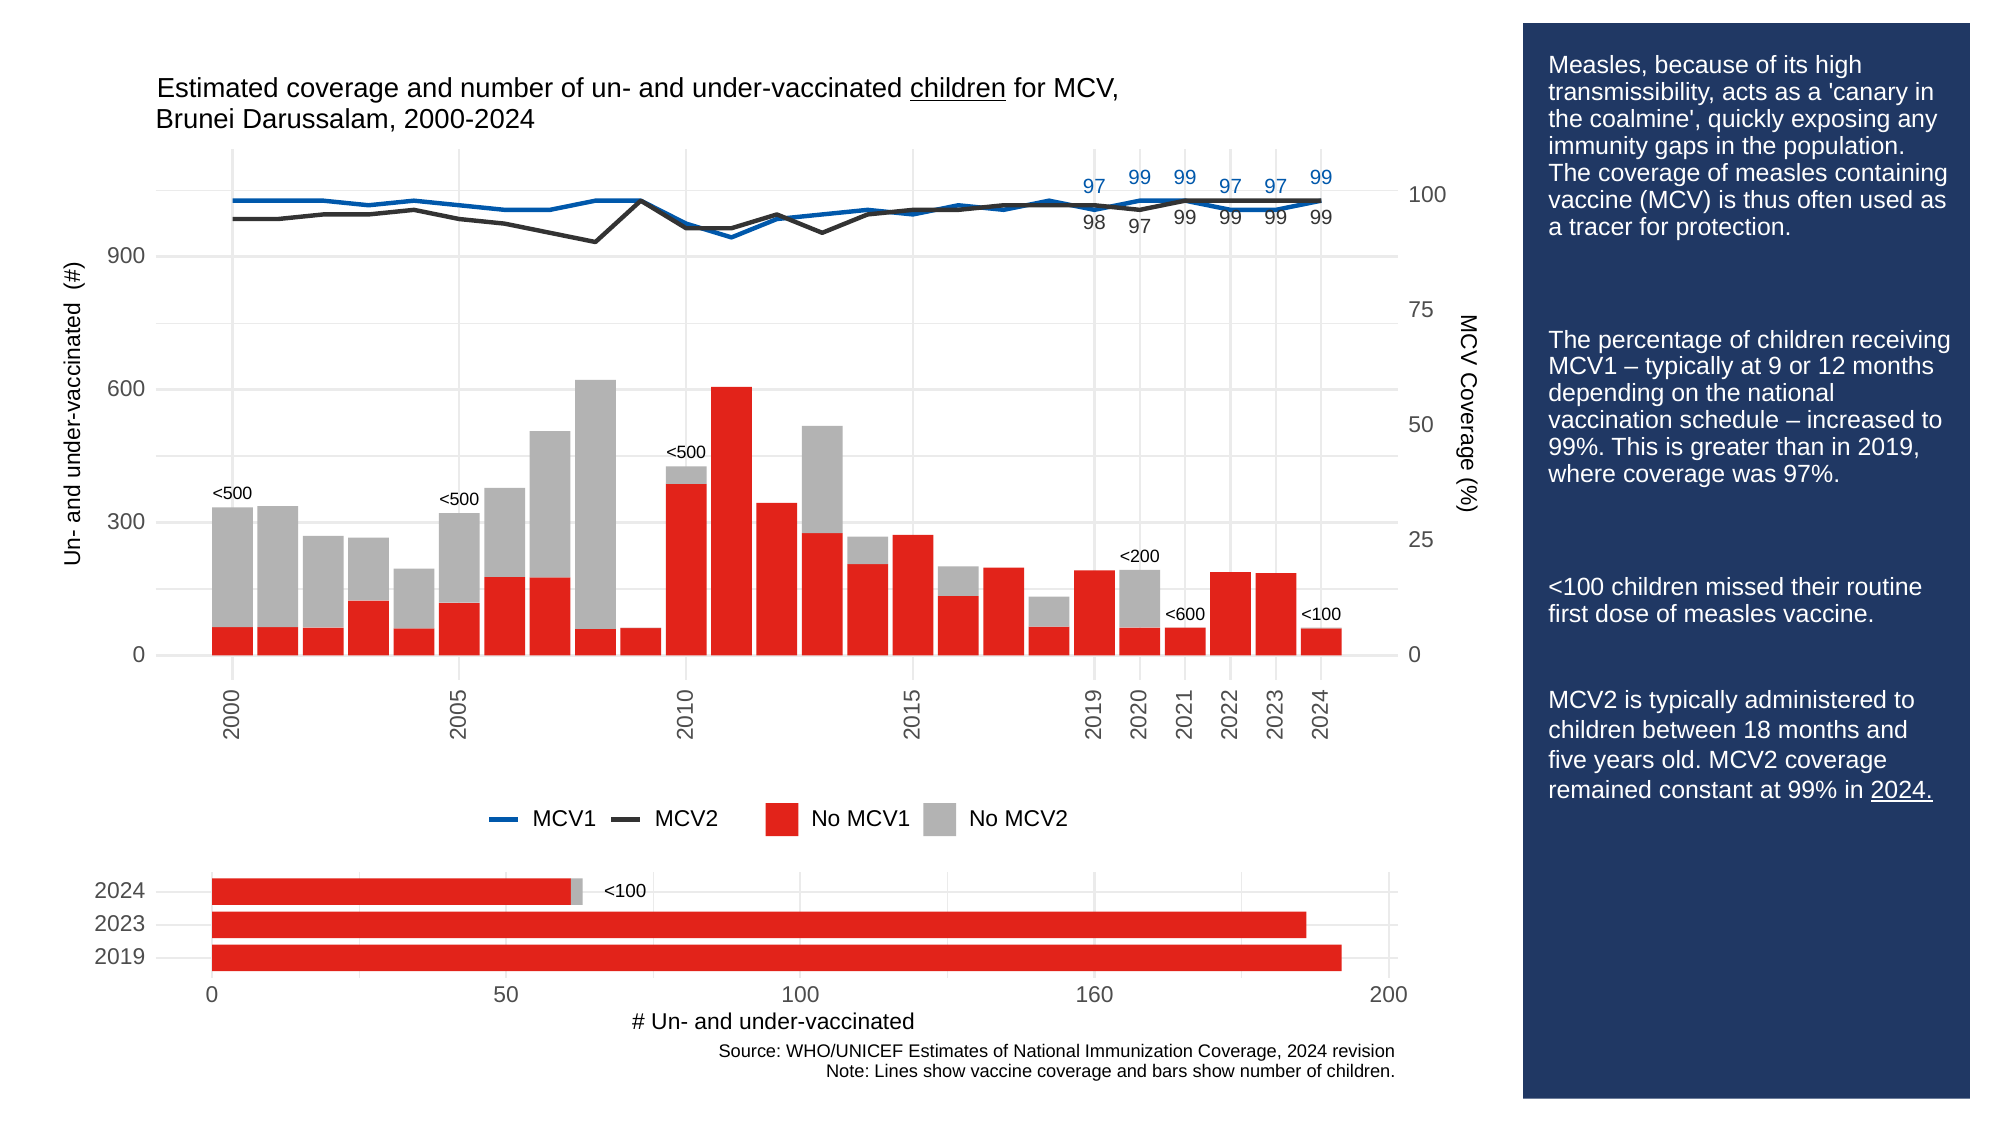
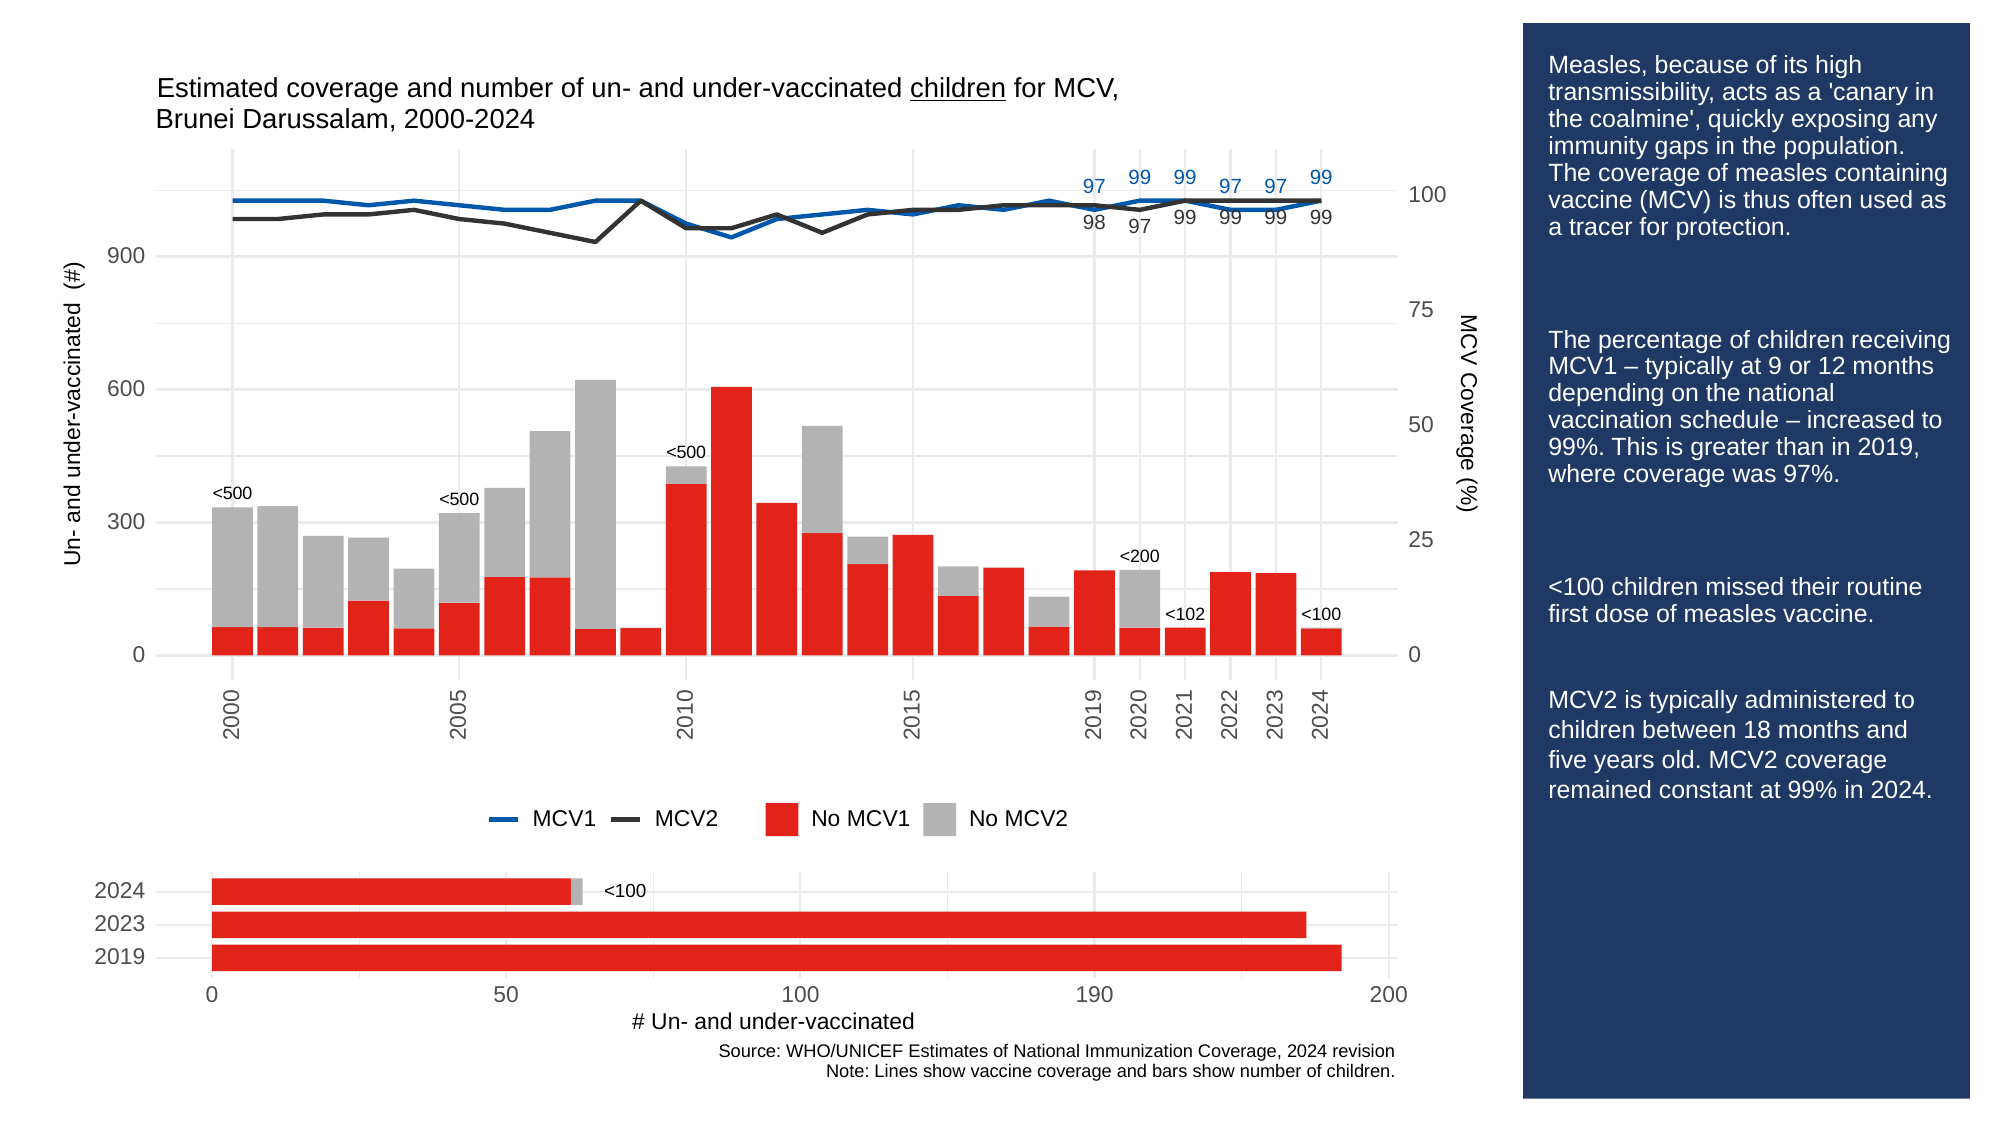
<600: <600 -> <102 (1185, 614)
2024 underline: present -> none (1902, 791)
160: 160 -> 190 (1095, 996)
